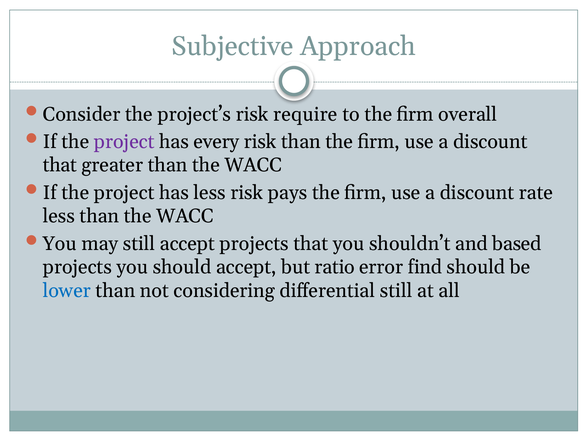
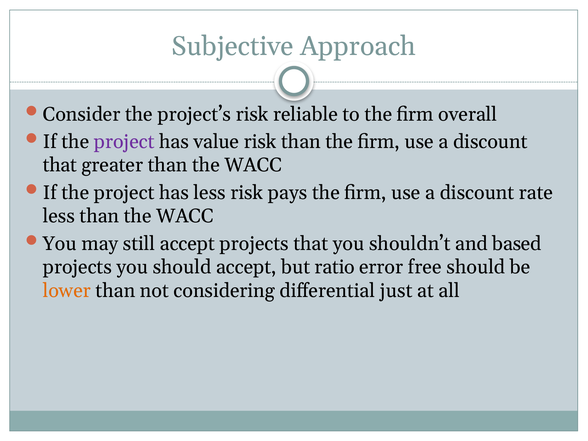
require: require -> reliable (305, 114)
every: every -> value (216, 142)
find: find -> free (425, 267)
lower colour: blue -> orange (67, 291)
differential still: still -> just (396, 291)
